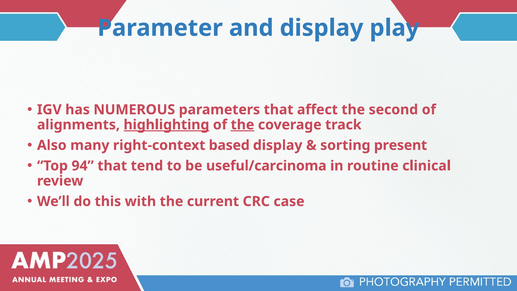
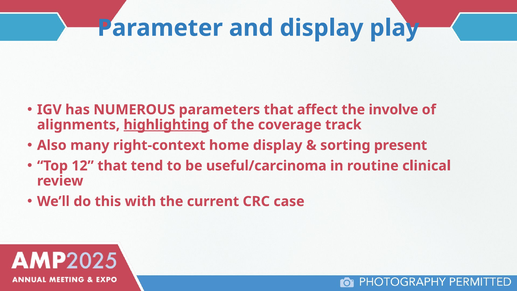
second: second -> involve (393, 110)
the underline: present -> none (242, 125)
based: based -> home (229, 145)
94: 94 -> 12 (83, 166)
